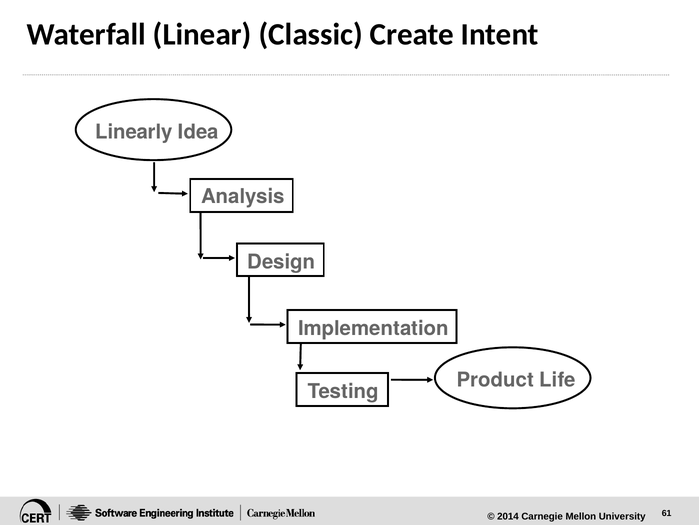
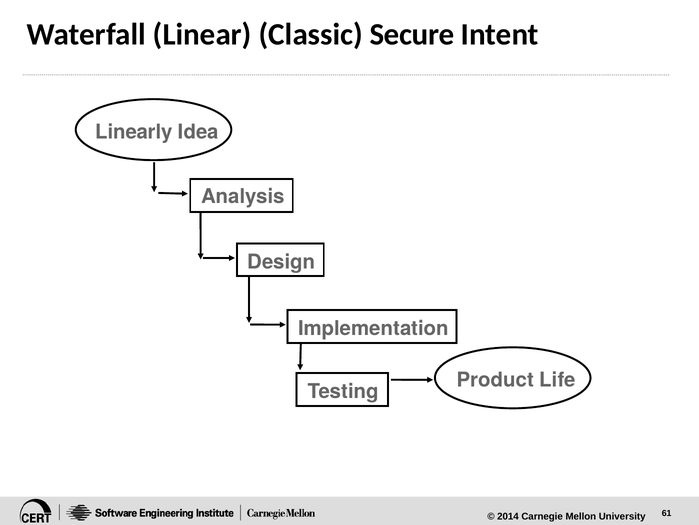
Create: Create -> Secure (412, 34)
